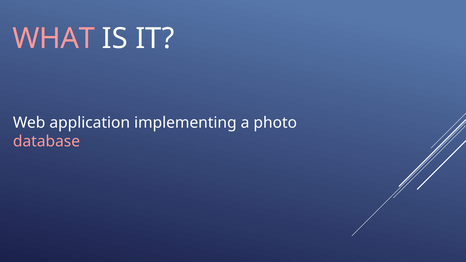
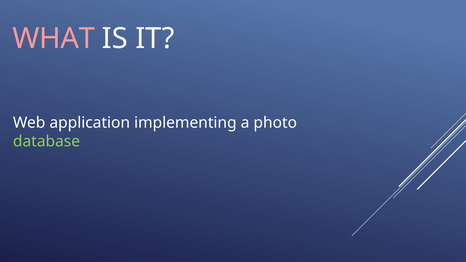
database colour: pink -> light green (46, 141)
